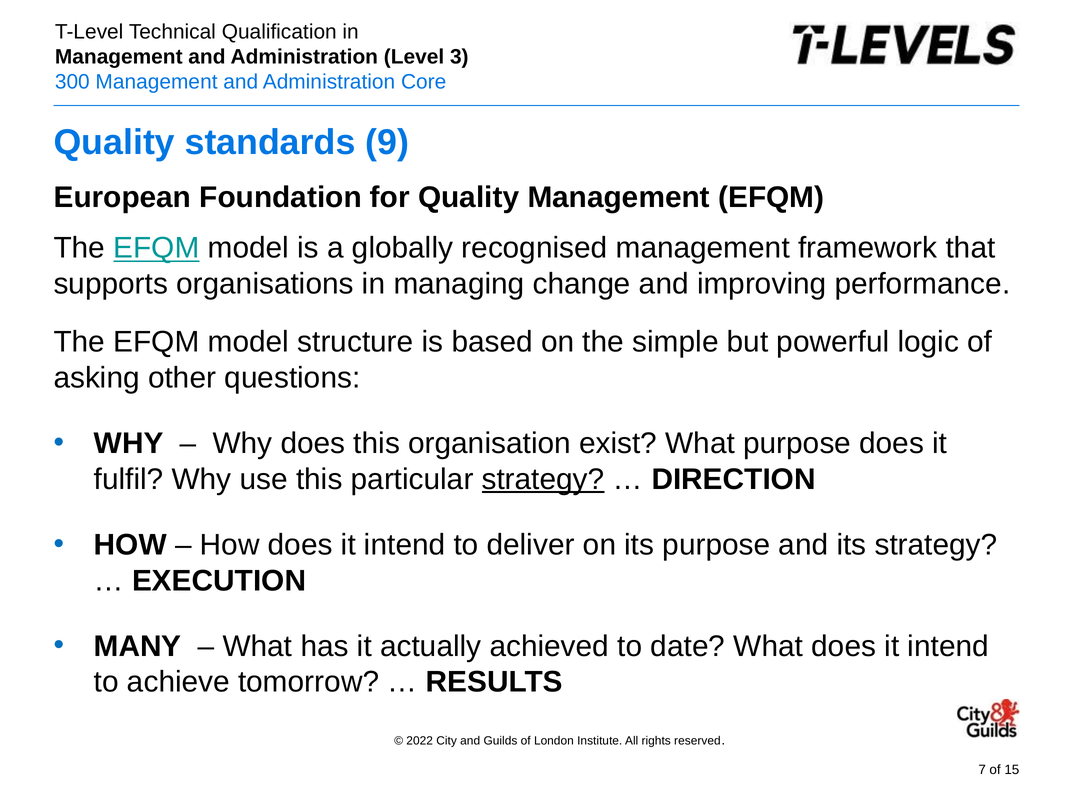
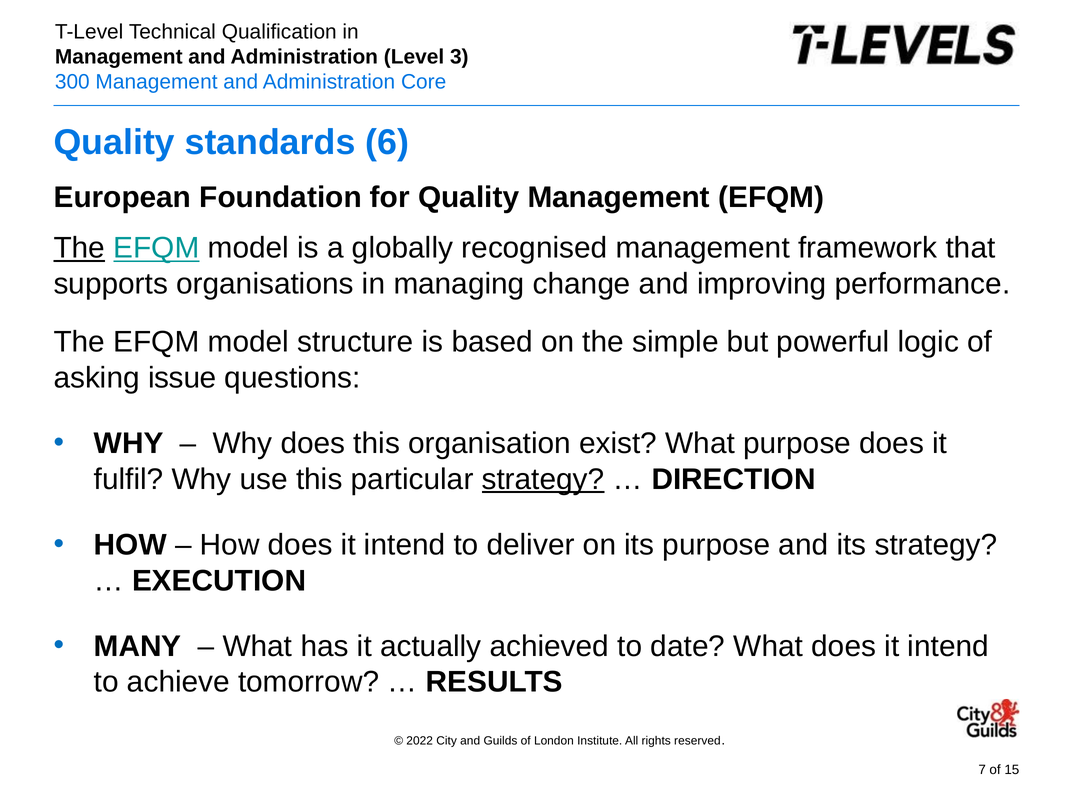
9: 9 -> 6 (387, 142)
The underline: none -> present (79, 248)
other: other -> issue (182, 378)
